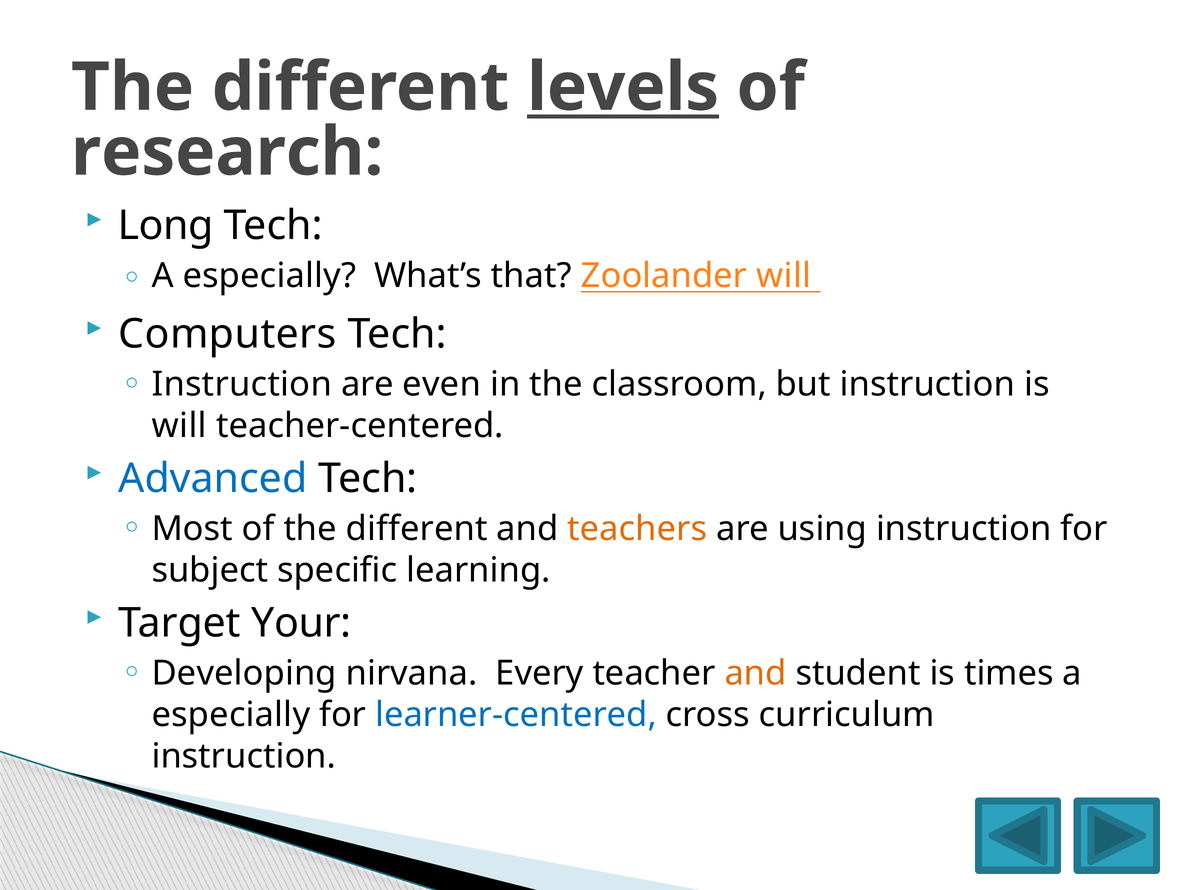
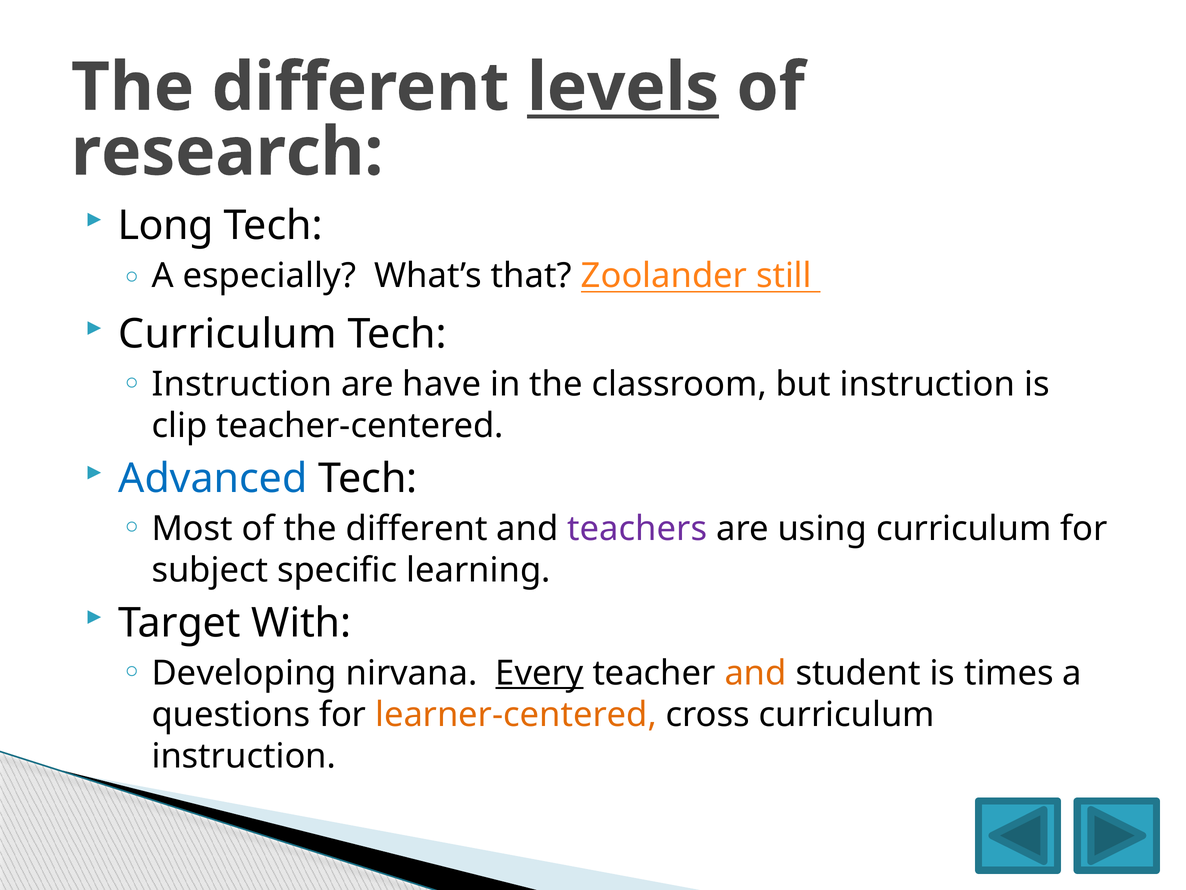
Zoolander will: will -> still (784, 276)
Computers: Computers -> Curriculum (228, 334)
even: even -> have (442, 384)
will: will -> clip (179, 426)
teachers colour: orange -> purple (637, 529)
using instruction: instruction -> curriculum (964, 529)
Your: Your -> With (301, 623)
Every underline: none -> present (539, 673)
especially: especially -> questions (231, 714)
learner-centered colour: blue -> orange (516, 714)
